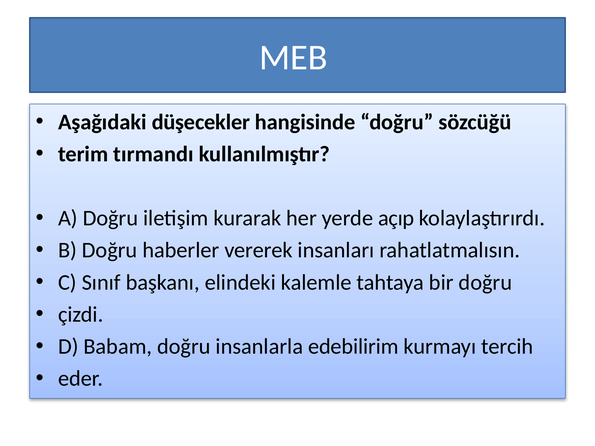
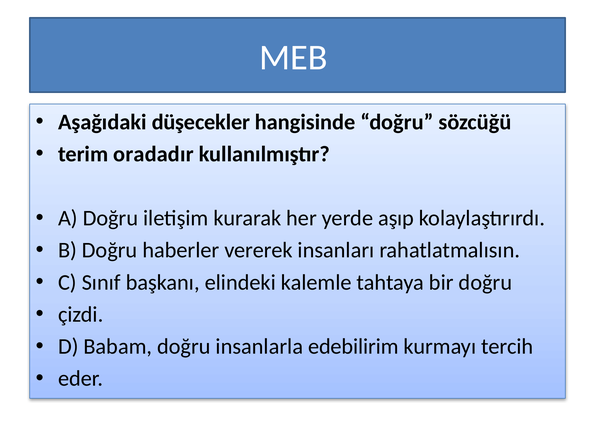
tırmandı: tırmandı -> oradadır (153, 154)
açıp: açıp -> aşıp (396, 218)
